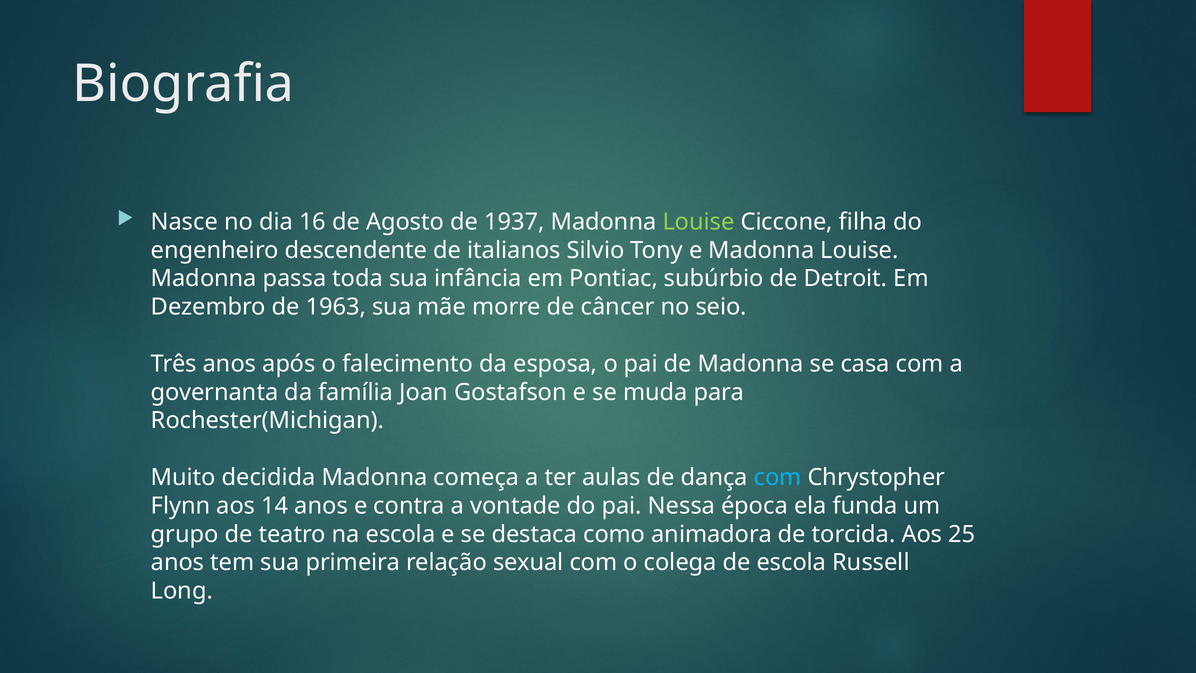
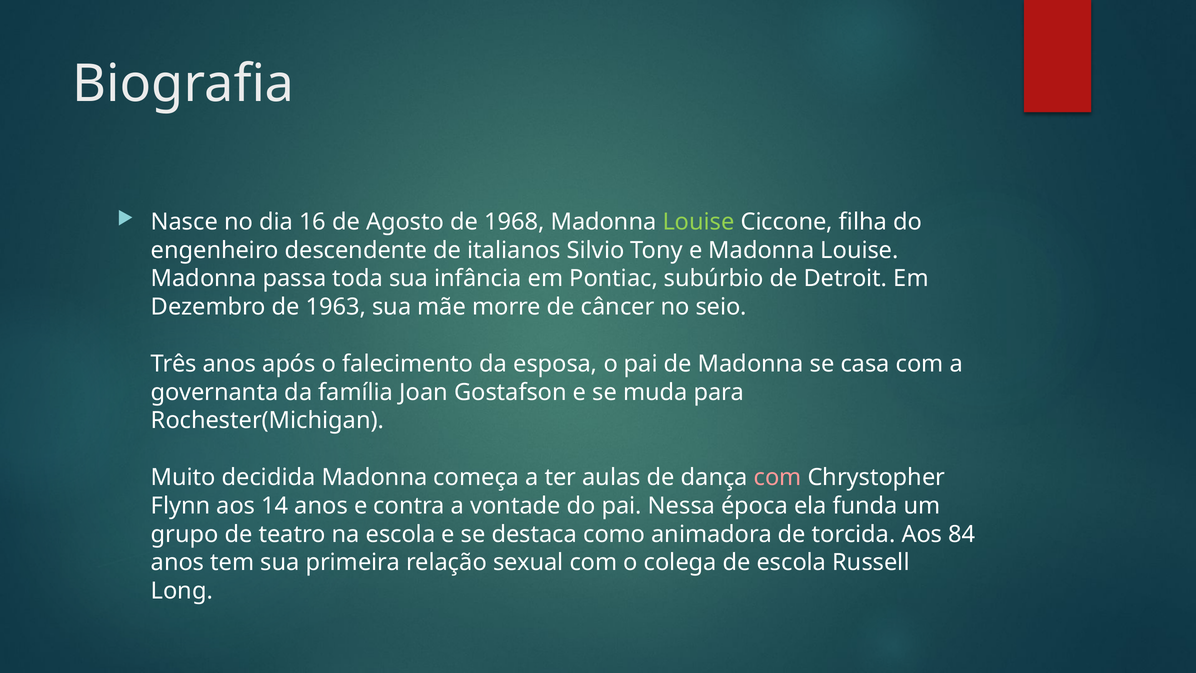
1937: 1937 -> 1968 (514, 222)
com colour: light blue -> pink (778, 477)
25: 25 -> 84 (962, 534)
